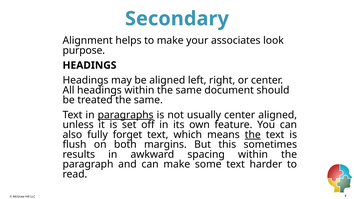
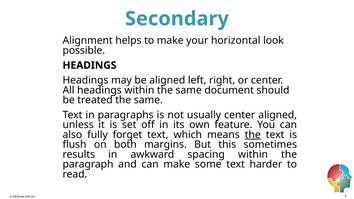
associates: associates -> horizontal (236, 41)
purpose: purpose -> possible (84, 50)
paragraphs underline: present -> none (126, 115)
